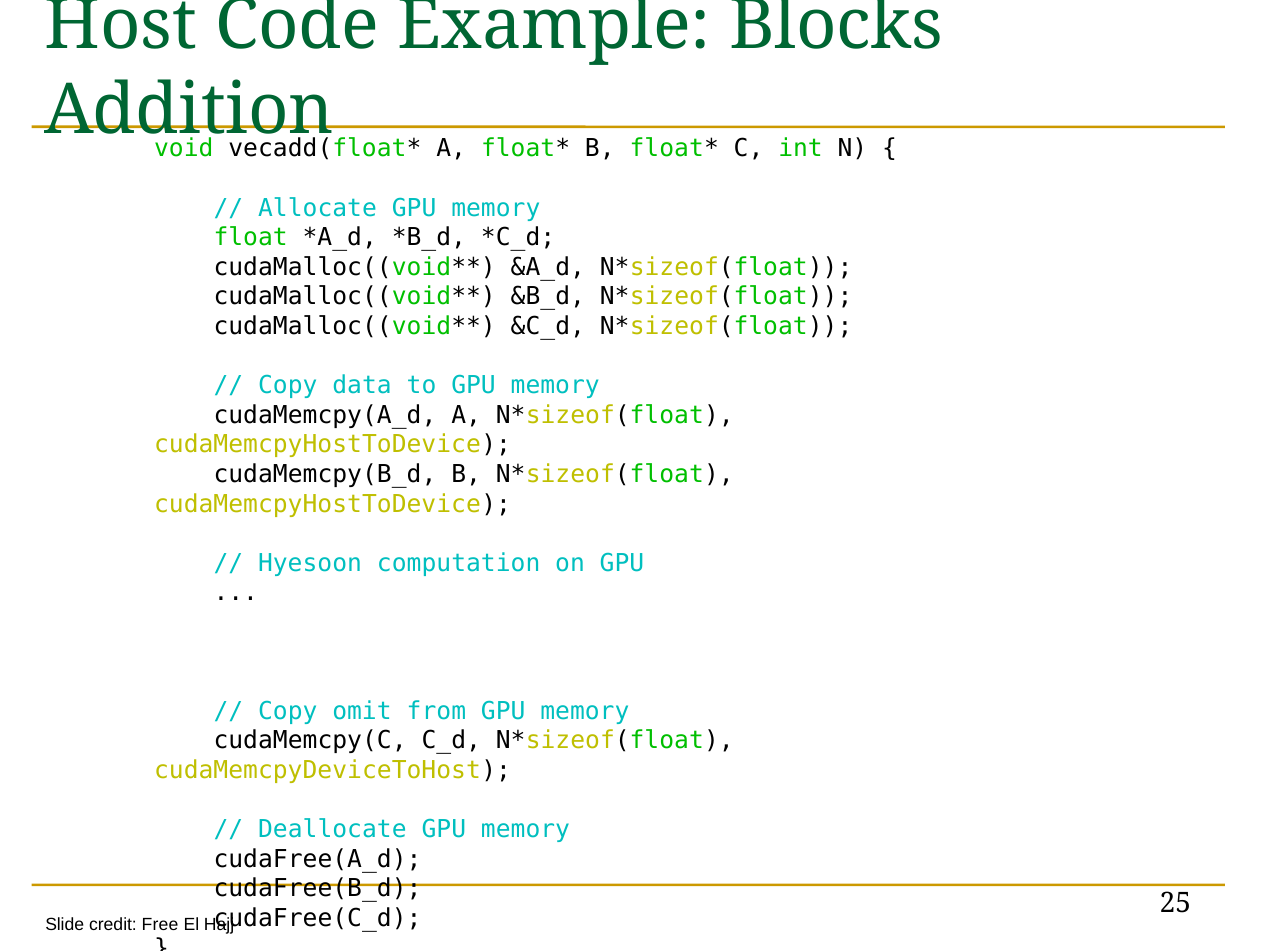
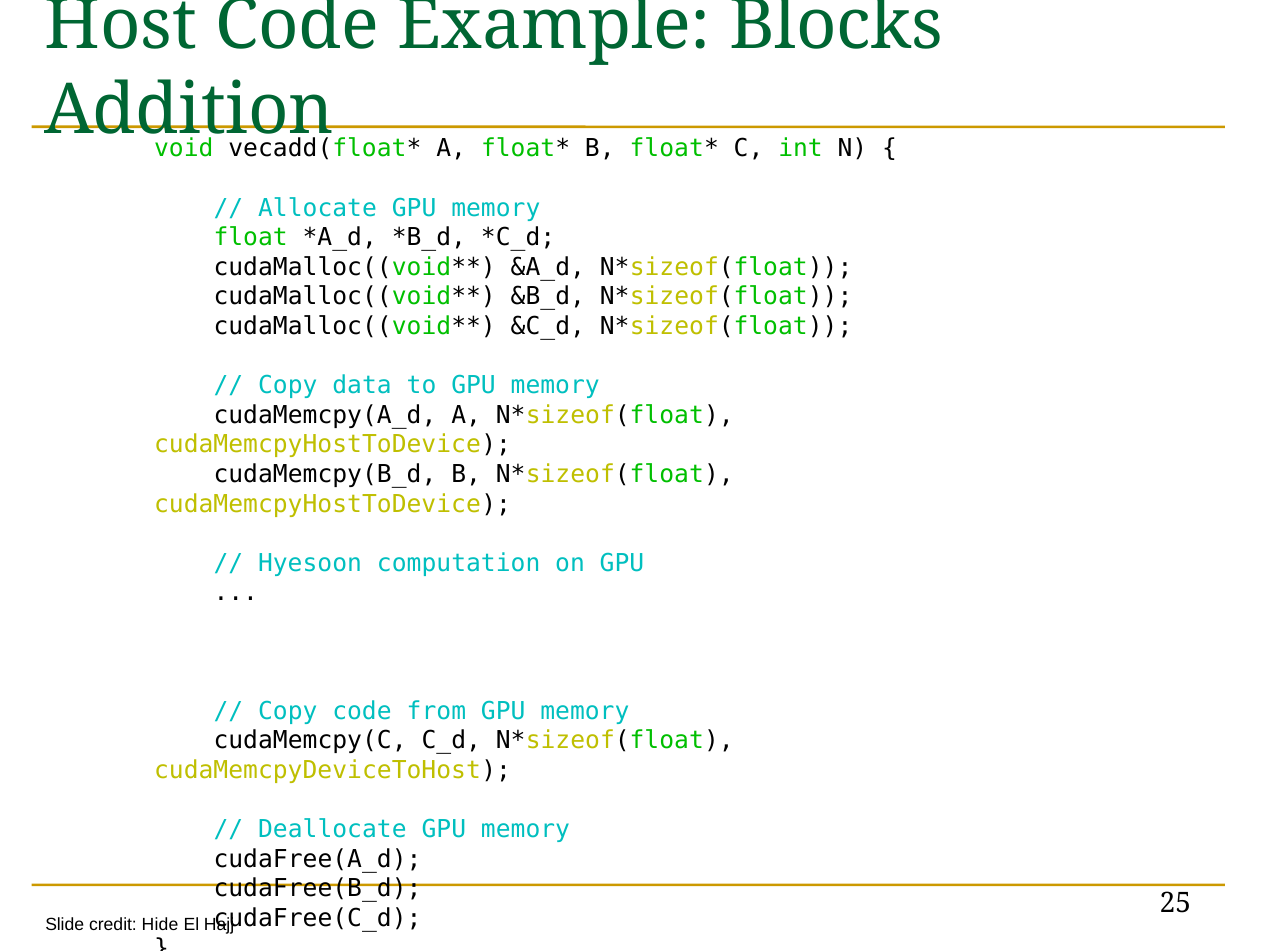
Copy omit: omit -> code (362, 711)
Free: Free -> Hide (160, 924)
